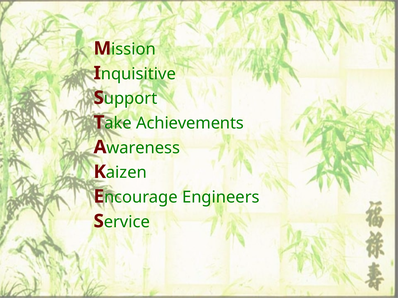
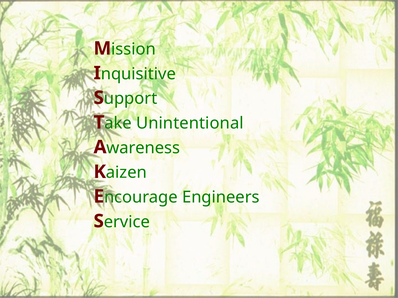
Achievements: Achievements -> Unintentional (190, 123)
